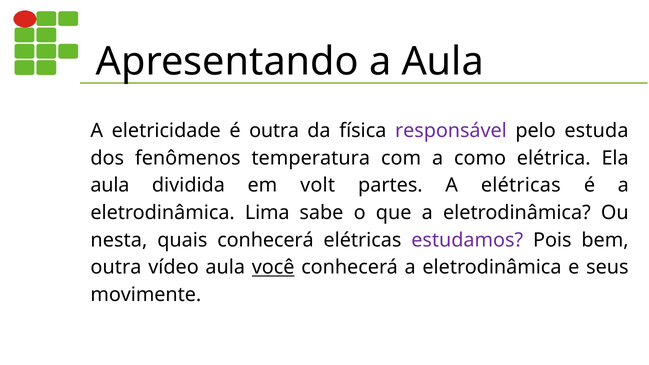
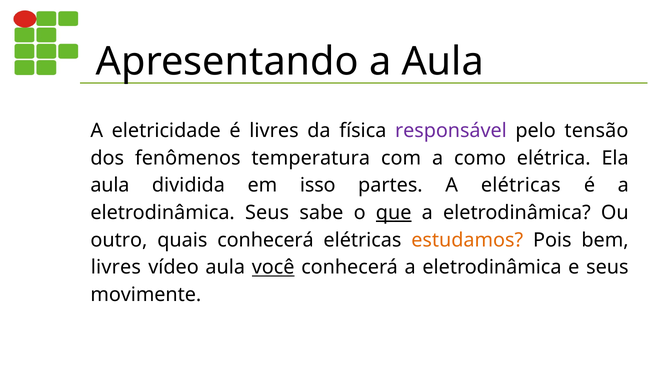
é outra: outra -> livres (274, 131)
estuda: estuda -> tensão (596, 131)
volt: volt -> isso (318, 185)
eletrodinâmica Lima: Lima -> Seus (267, 213)
que underline: none -> present (394, 213)
nesta: nesta -> outro (119, 240)
estudamos colour: purple -> orange (467, 240)
outra: outra -> livres (116, 267)
